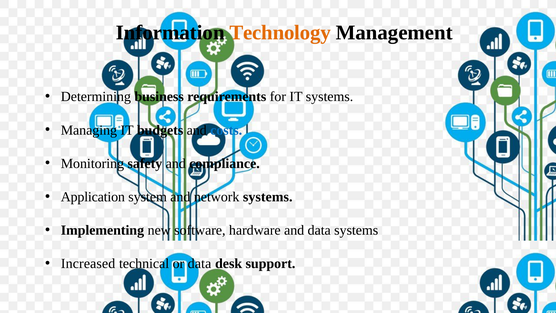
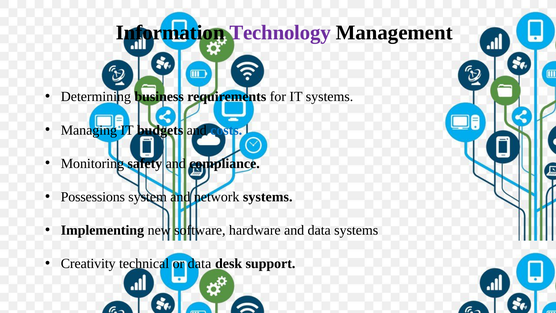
Technology colour: orange -> purple (280, 33)
Application: Application -> Possessions (93, 197)
Increased: Increased -> Creativity (88, 263)
